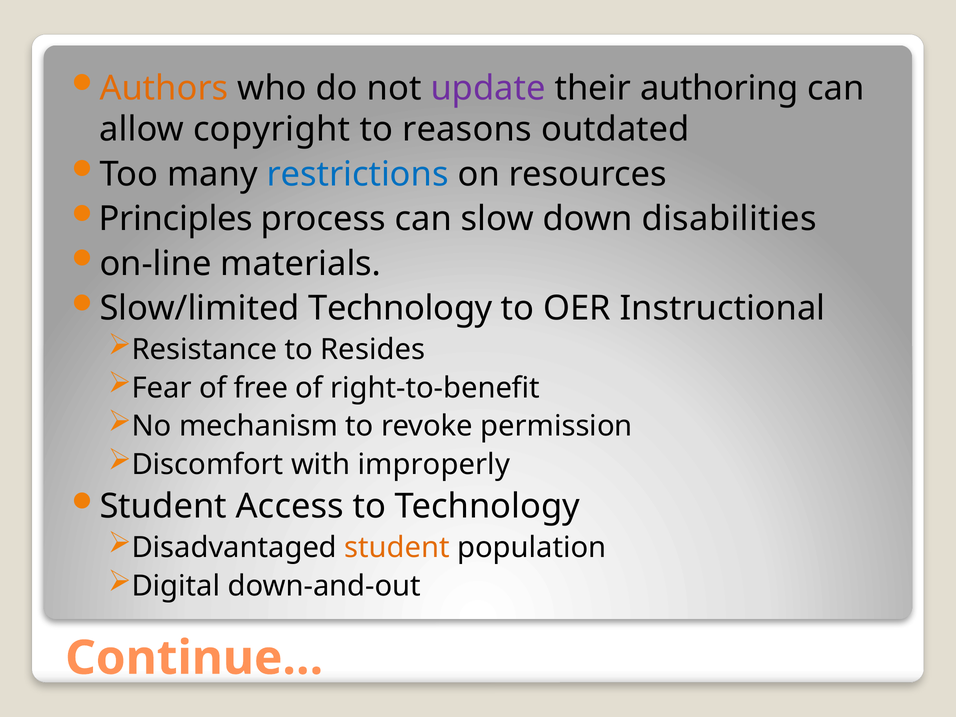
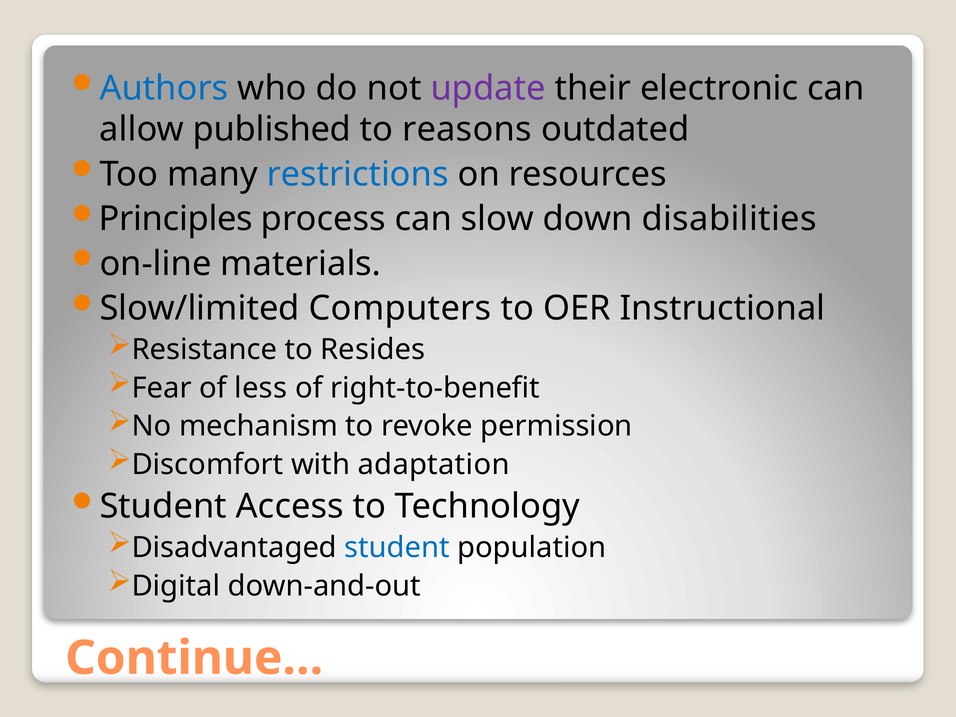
Authors colour: orange -> blue (164, 88)
authoring: authoring -> electronic (719, 88)
copyright: copyright -> published (272, 130)
Slow/limited Technology: Technology -> Computers (400, 308)
free: free -> less (261, 388)
improperly: improperly -> adaptation (434, 465)
student colour: orange -> blue (397, 548)
